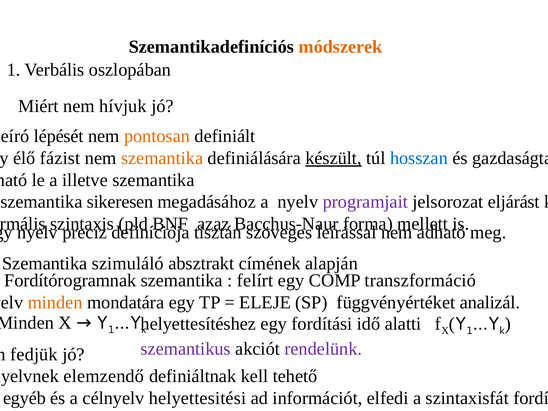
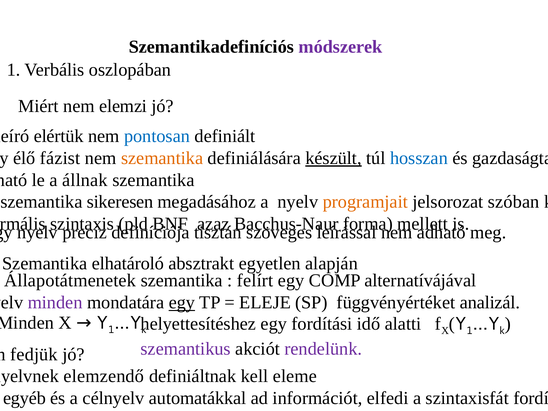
módszerek colour: orange -> purple (340, 47)
hívjuk: hívjuk -> elemzi (123, 106)
lépését: lépését -> elértük (59, 136)
pontosan colour: orange -> blue (157, 136)
illetve: illetve -> állnak (85, 180)
programjait colour: purple -> orange (365, 202)
eljárást: eljárást -> szóban (514, 202)
szimuláló: szimuláló -> elhatároló (128, 264)
címének: címének -> egyetlen (270, 264)
Fordítórogramnak: Fordítórogramnak -> Állapotátmenetek (70, 280)
transzformáció: transzformáció -> alternatívájával (420, 280)
minden colour: orange -> purple (55, 303)
egy underline: none -> present (182, 303)
tehető: tehető -> eleme (295, 376)
helyettesitési: helyettesitési -> automatákkal (198, 398)
